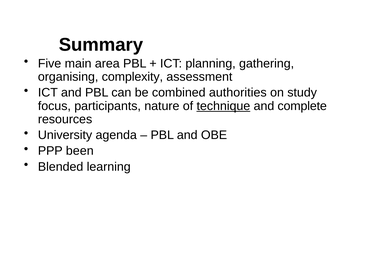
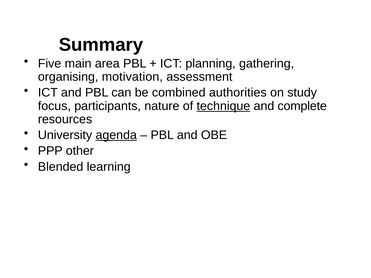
complexity: complexity -> motivation (132, 77)
agenda underline: none -> present (116, 135)
been: been -> other (80, 151)
